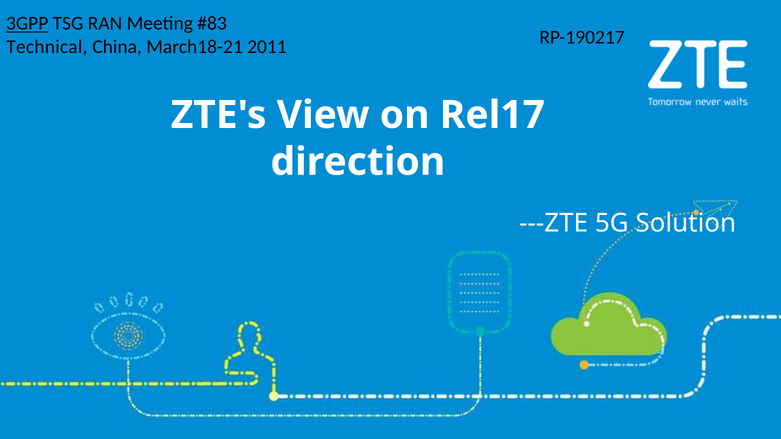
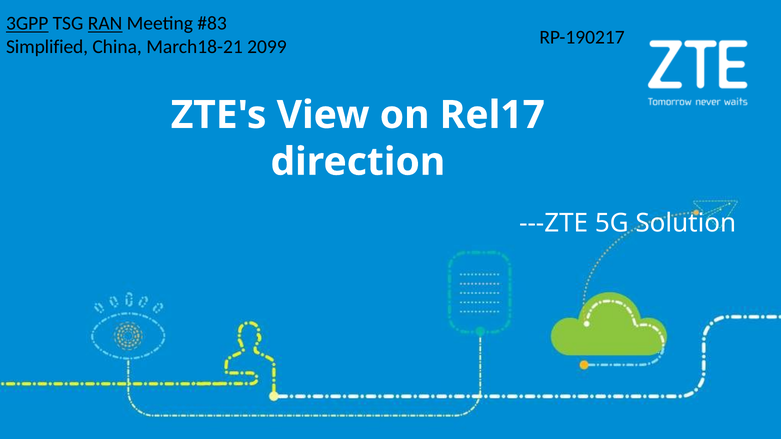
RAN underline: none -> present (105, 23)
Technical: Technical -> Simplified (47, 47)
2011: 2011 -> 2099 (267, 47)
